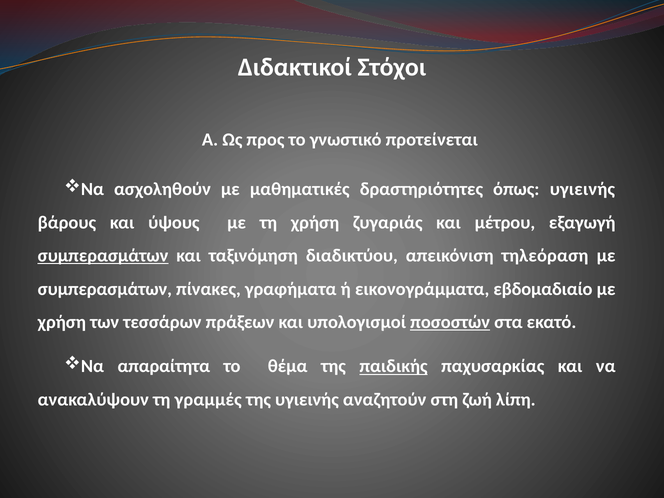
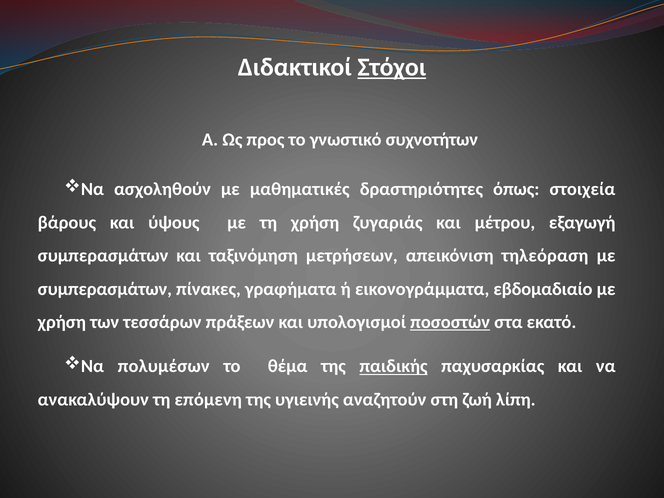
Στόχοι underline: none -> present (392, 67)
προτείνεται: προτείνεται -> συχνοτήτων (432, 140)
όπως υγιεινής: υγιεινής -> στοιχεία (582, 189)
συμπερασμάτων underline: present -> none (103, 256)
διαδικτύου: διαδικτύου -> μετρήσεων (352, 256)
απαραίτητα: απαραίτητα -> πολυμέσων (164, 366)
γραμμές: γραμμές -> επόμενη (208, 400)
